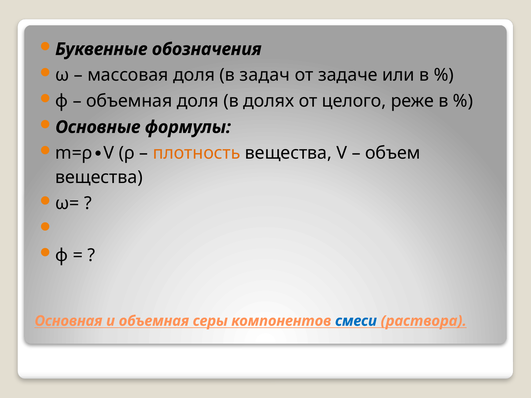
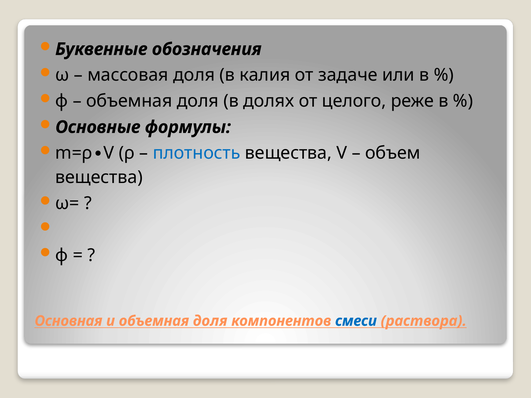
задач: задач -> калия (265, 75)
плотность colour: orange -> blue (197, 153)
и объемная серы: серы -> доля (210, 321)
